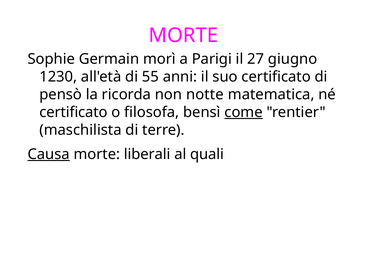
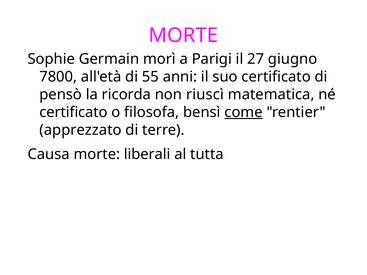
1230: 1230 -> 7800 (58, 77)
notte: notte -> riuscì (205, 94)
maschilista: maschilista -> apprezzato (80, 130)
Causa underline: present -> none (49, 154)
quali: quali -> tutta (207, 154)
